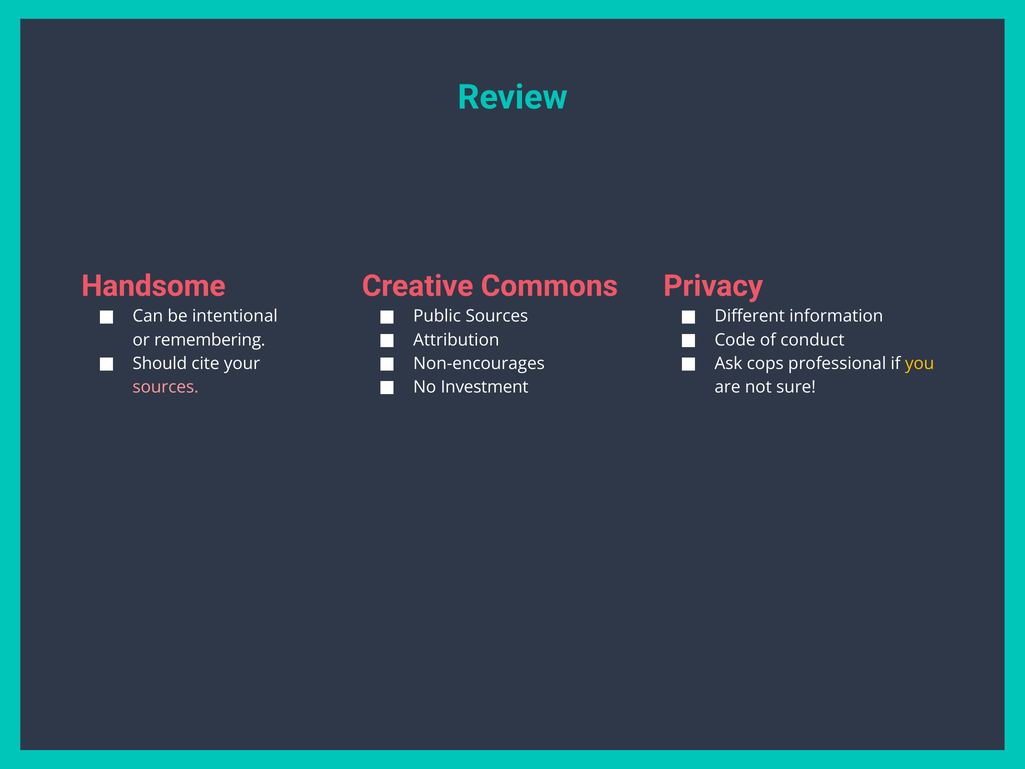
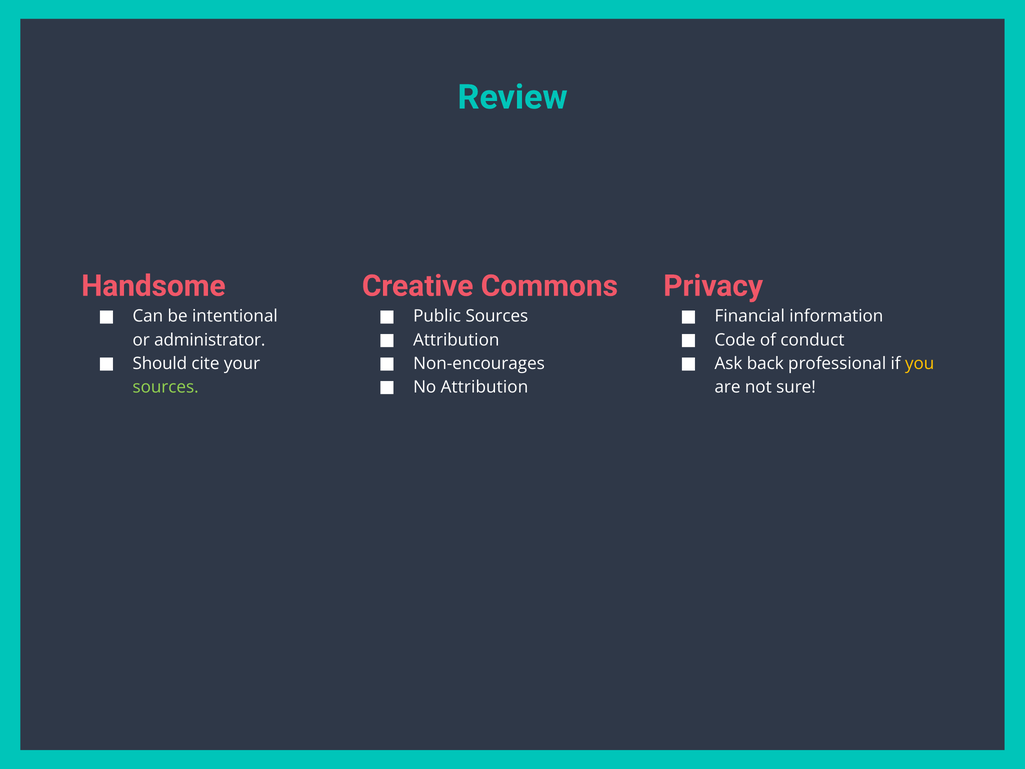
Different: Different -> Financial (750, 316)
remembering: remembering -> administrator (210, 340)
cops: cops -> back (765, 363)
No Investment: Investment -> Attribution (484, 387)
sources colour: pink -> light green (166, 387)
